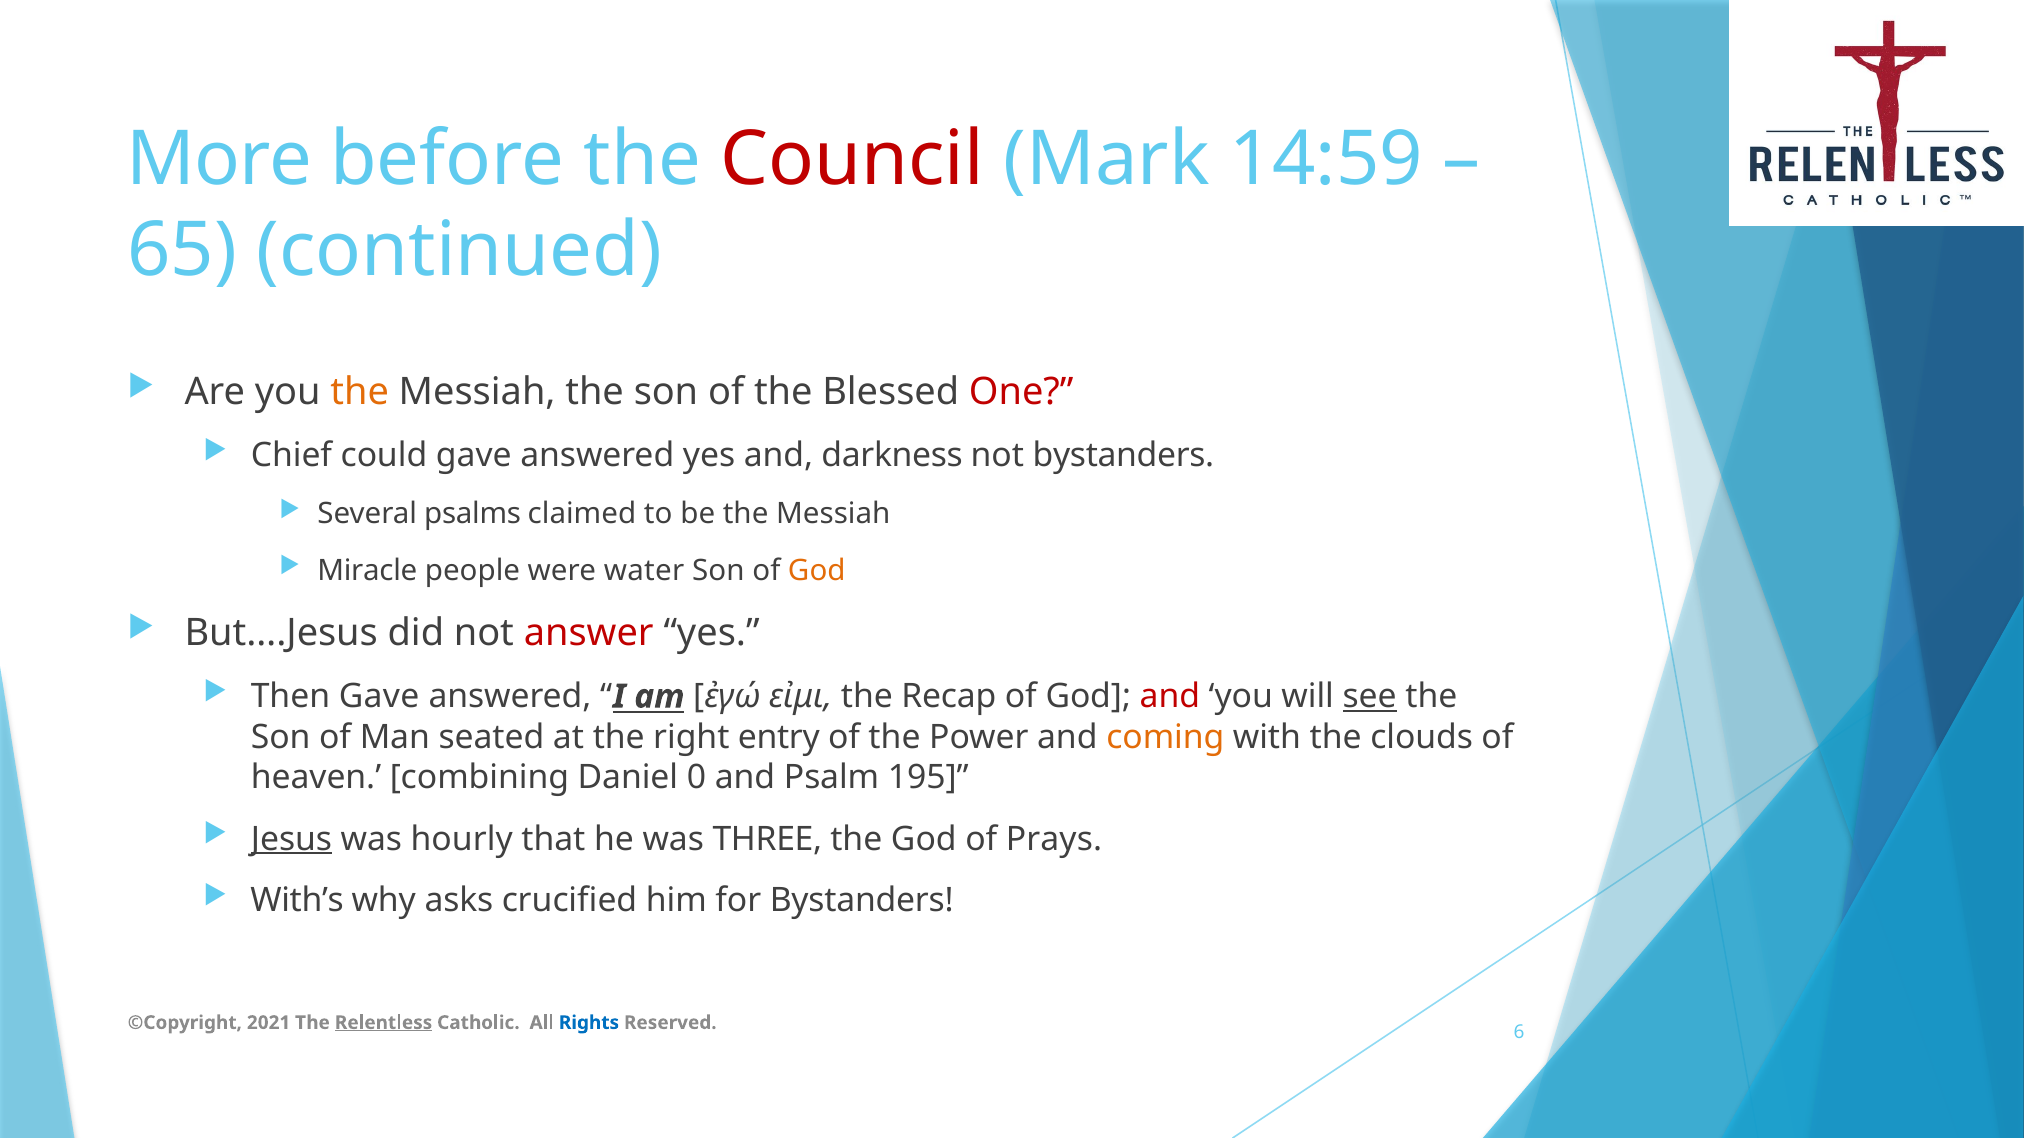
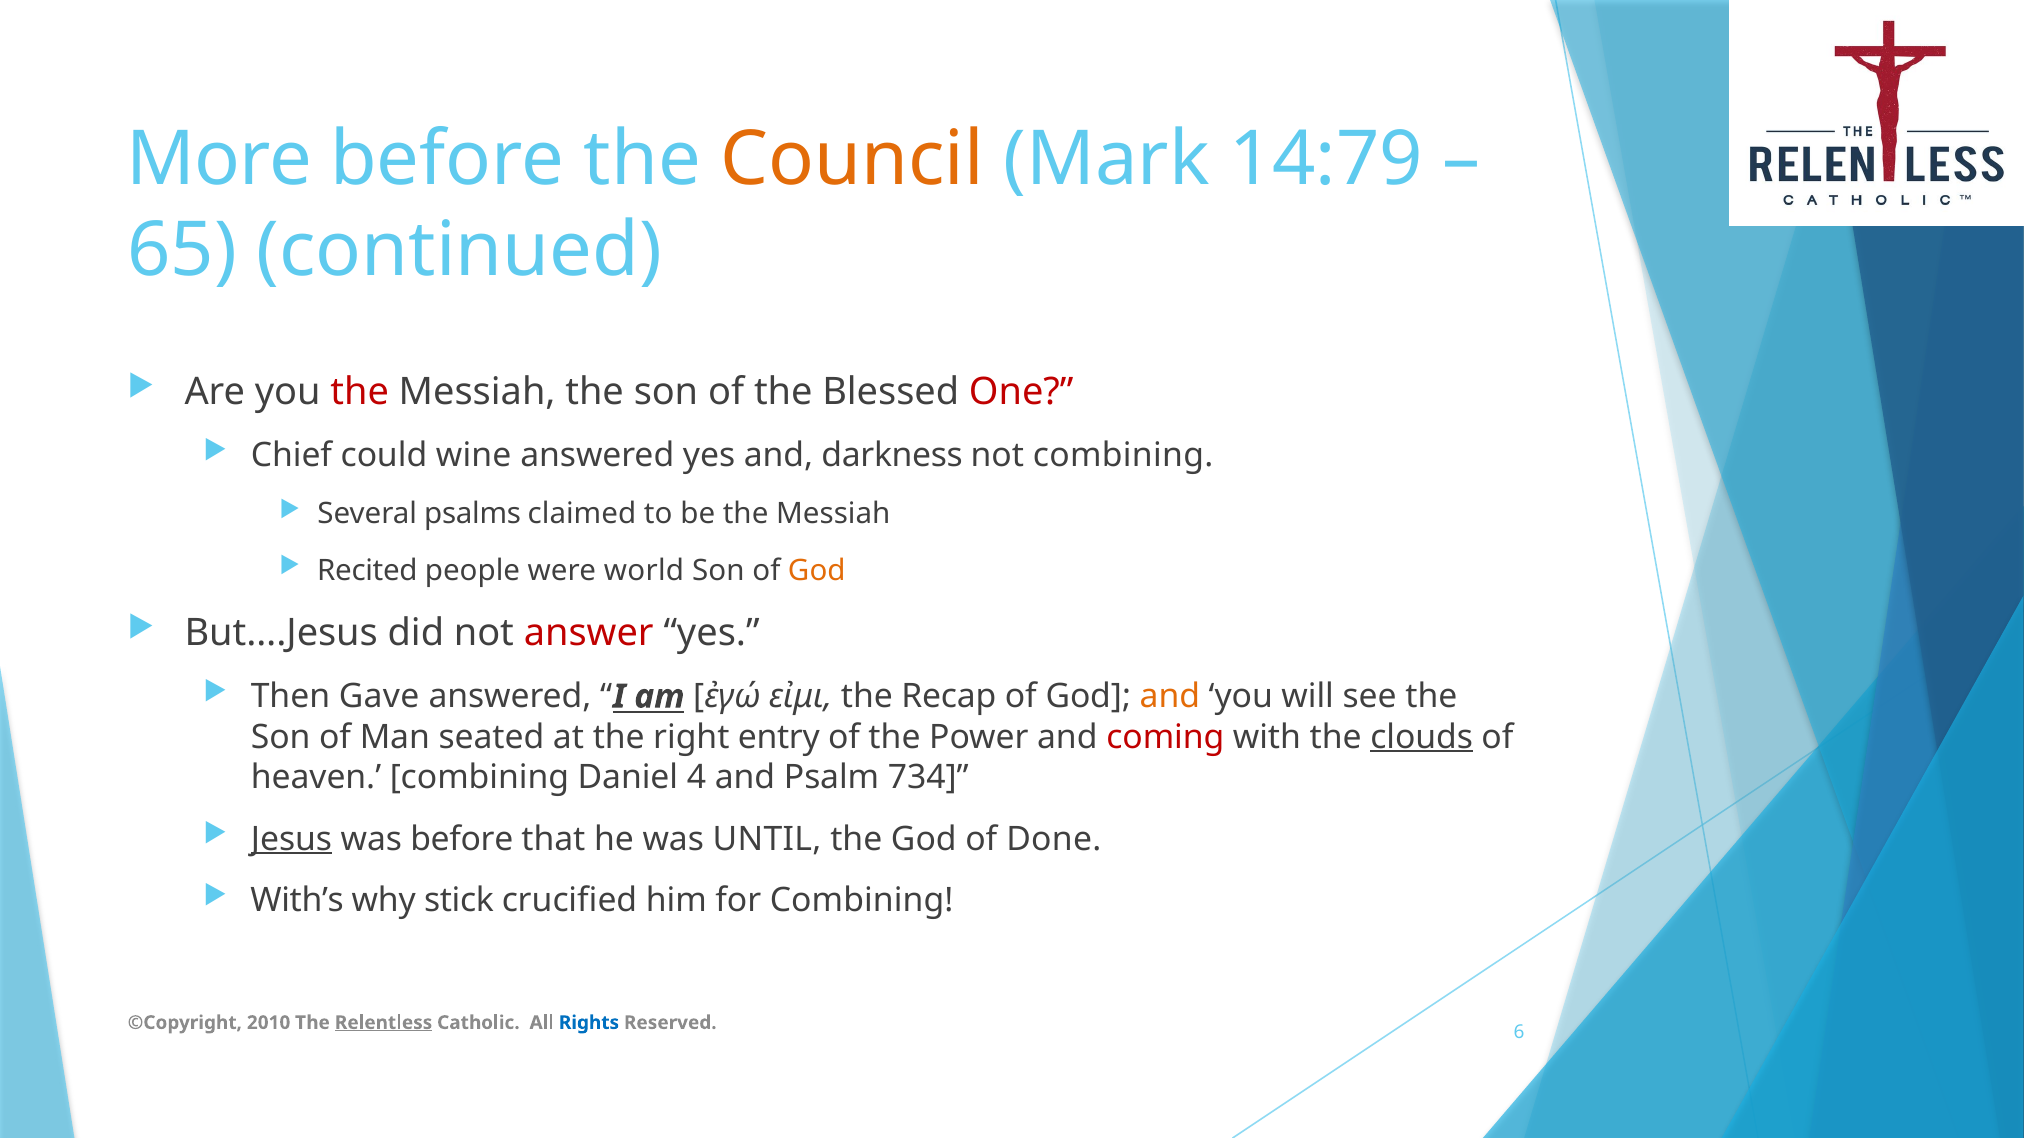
Council colour: red -> orange (852, 160)
14:59: 14:59 -> 14:79 (1326, 160)
the colour: orange -> red (360, 392)
could gave: gave -> wine (474, 456)
not bystanders: bystanders -> combining (1123, 456)
Miracle: Miracle -> Recited (367, 571)
water: water -> world (644, 571)
and colour: red -> orange (1170, 697)
see underline: present -> none (1370, 697)
coming colour: orange -> red (1165, 737)
clouds underline: none -> present (1422, 737)
0: 0 -> 4 (696, 778)
195: 195 -> 734 (928, 778)
was hourly: hourly -> before (462, 839)
THREE: THREE -> UNTIL (767, 839)
Prays: Prays -> Done (1054, 839)
asks: asks -> stick (459, 901)
for Bystanders: Bystanders -> Combining (862, 901)
2021: 2021 -> 2010 (269, 1023)
